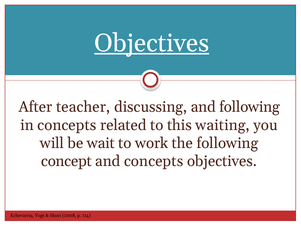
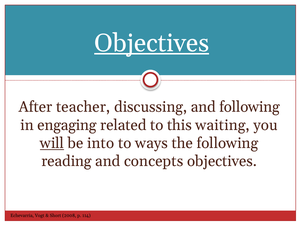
in concepts: concepts -> engaging (67, 125)
will underline: none -> present (52, 143)
wait: wait -> into (101, 143)
work: work -> ways (152, 143)
concept: concept -> reading (66, 161)
